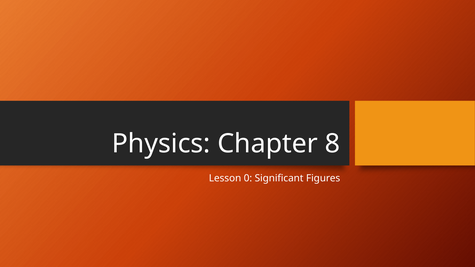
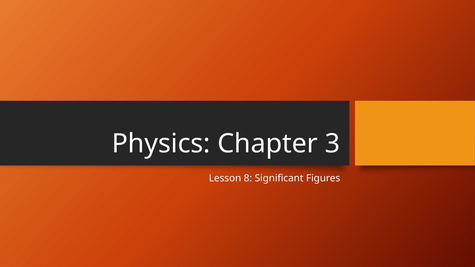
8: 8 -> 3 (333, 144)
0: 0 -> 8 (248, 178)
